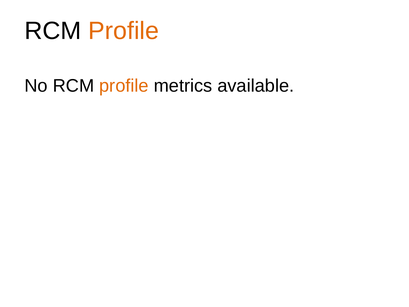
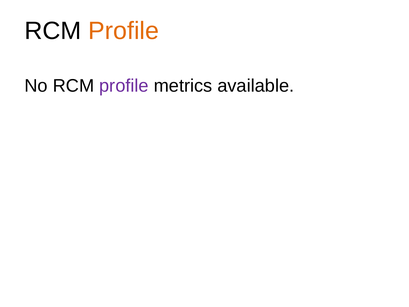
profile colour: orange -> purple (124, 86)
